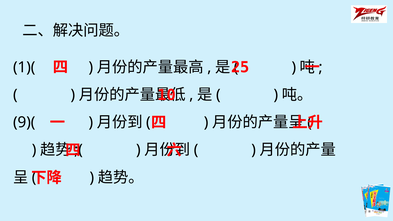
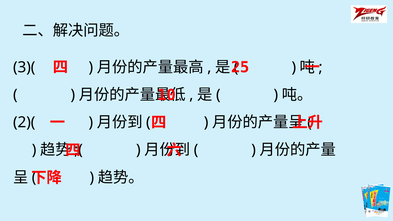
1)(: 1)( -> 3)( (24, 67)
9)(: 9)( -> 2)( (24, 122)
